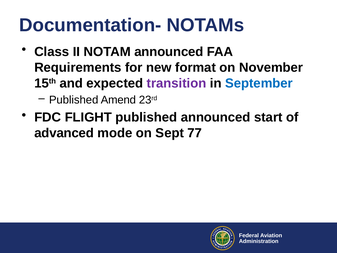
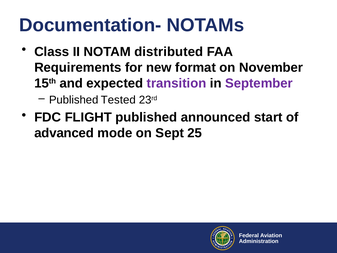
NOTAM announced: announced -> distributed (169, 52)
September colour: blue -> purple (259, 83)
Amend: Amend -> Tested (118, 100)
77: 77 -> 25 (195, 133)
